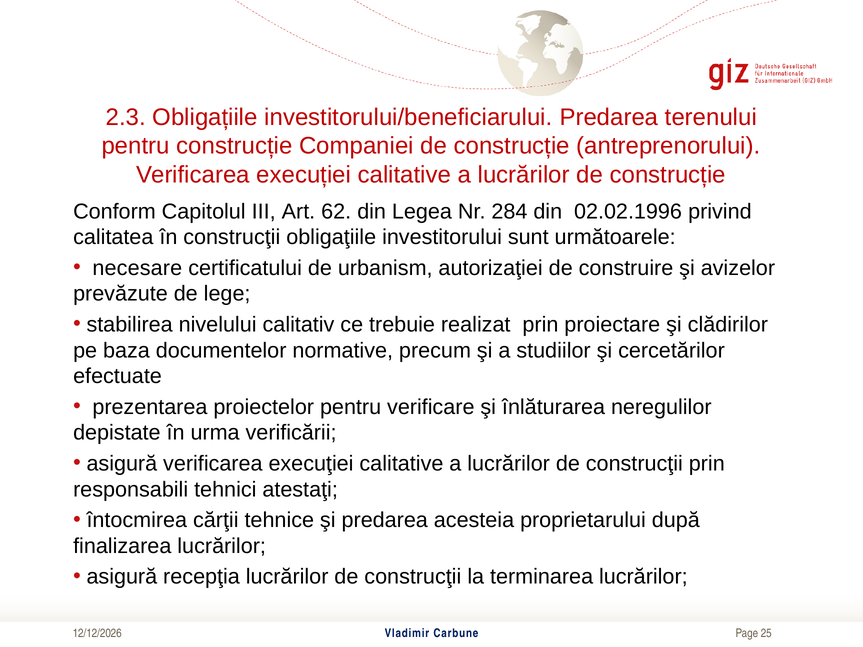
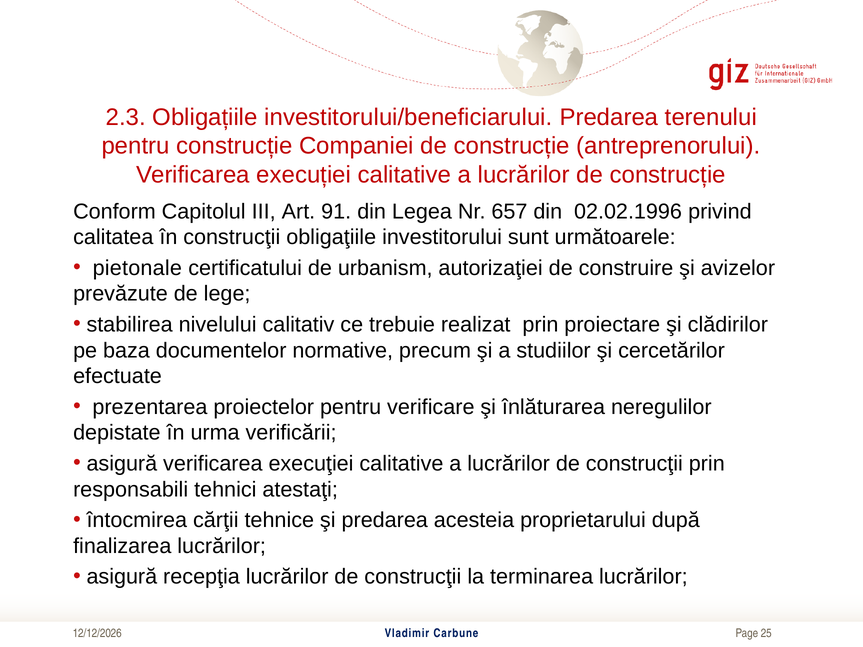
62: 62 -> 91 (336, 212)
284: 284 -> 657 (509, 212)
necesare: necesare -> pietonale (137, 268)
